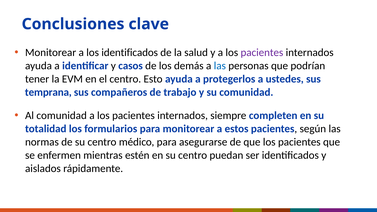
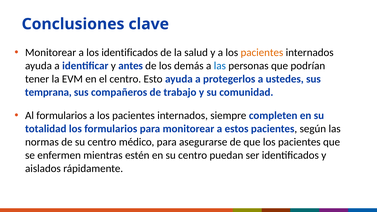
pacientes colour: purple -> orange (262, 53)
casos: casos -> antes (131, 66)
Al comunidad: comunidad -> formularios (62, 116)
